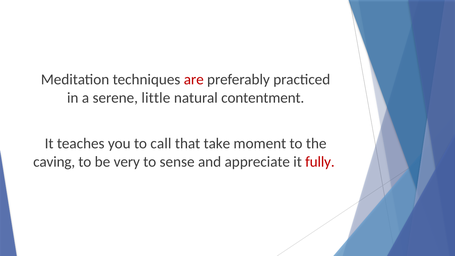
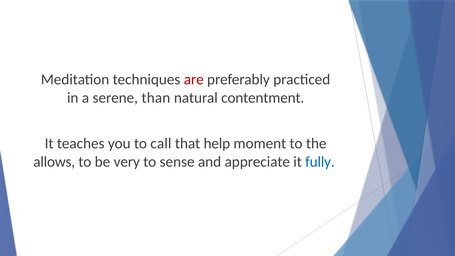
little: little -> than (156, 98)
take: take -> help (217, 144)
caving: caving -> allows (54, 162)
fully colour: red -> blue (320, 162)
